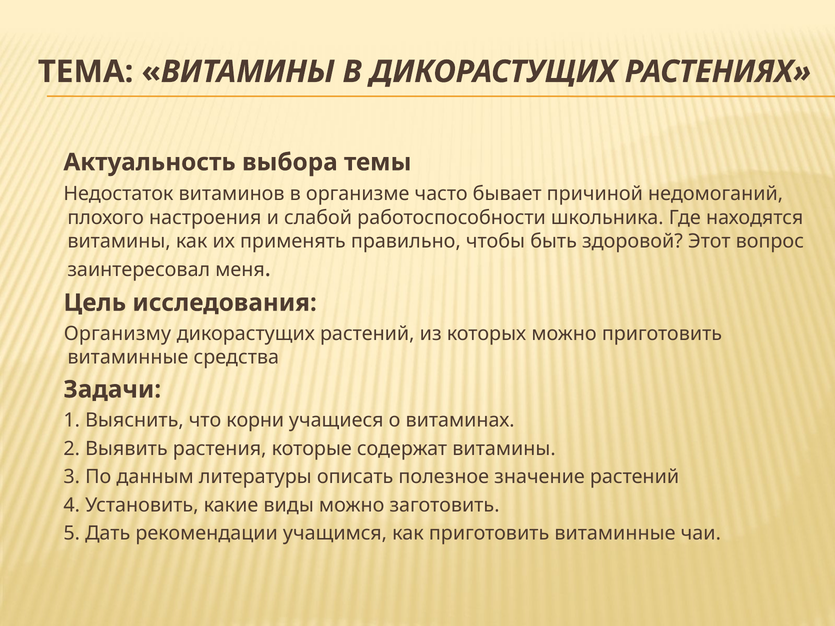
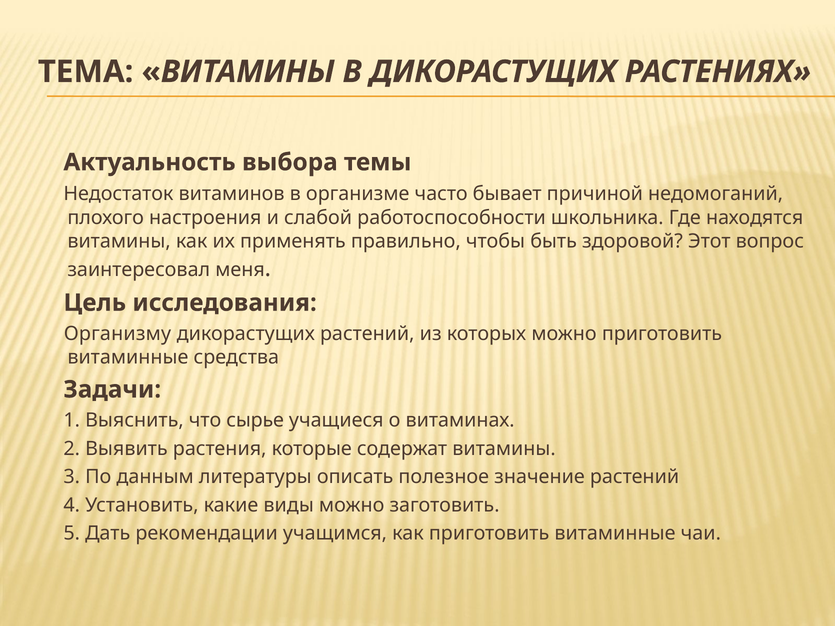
корни: корни -> сырье (255, 420)
